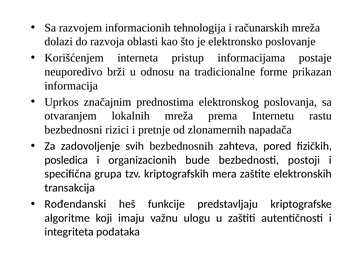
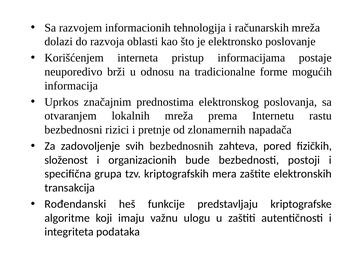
prikazan: prikazan -> mogućih (312, 72)
posledica: posledica -> složenost (66, 160)
